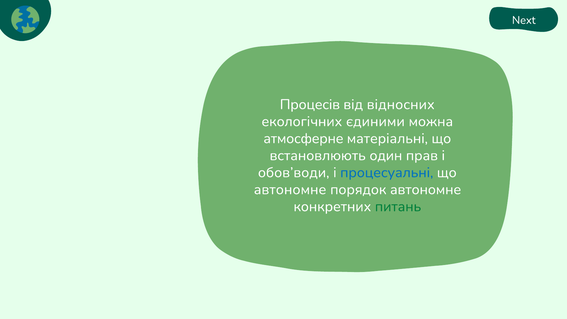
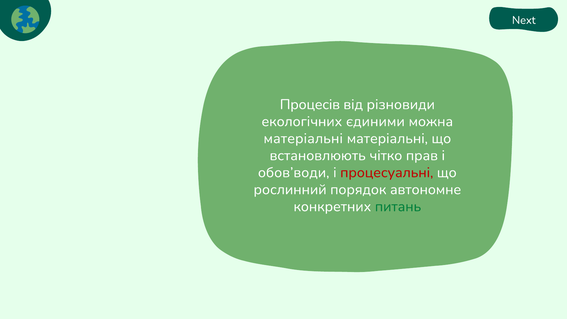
відносних: відносних -> різновиди (401, 104)
атмосферне: атмосферне -> матеріальні (303, 138)
один: один -> чітко (386, 155)
процесуальні colour: blue -> red (387, 172)
автономне: автономне -> рослинний (290, 189)
